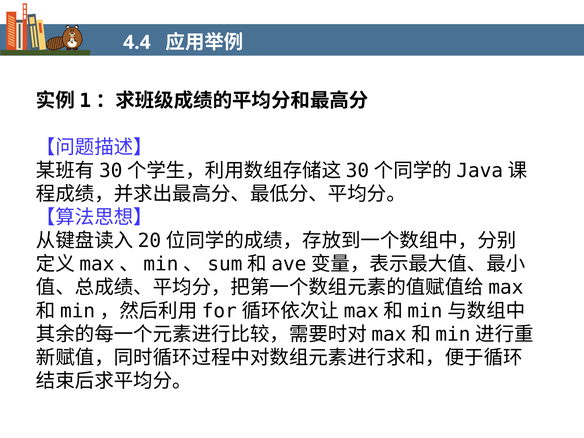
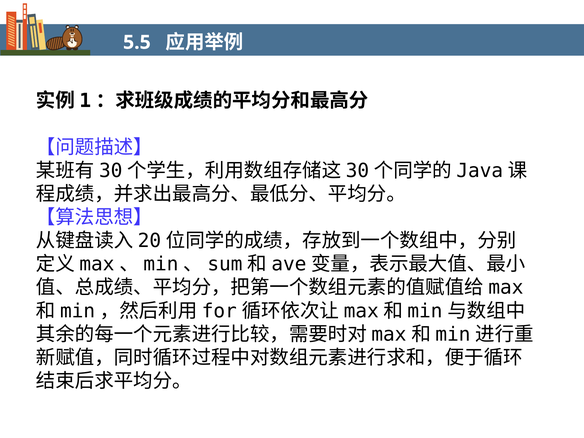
4.4: 4.4 -> 5.5 (137, 42)
